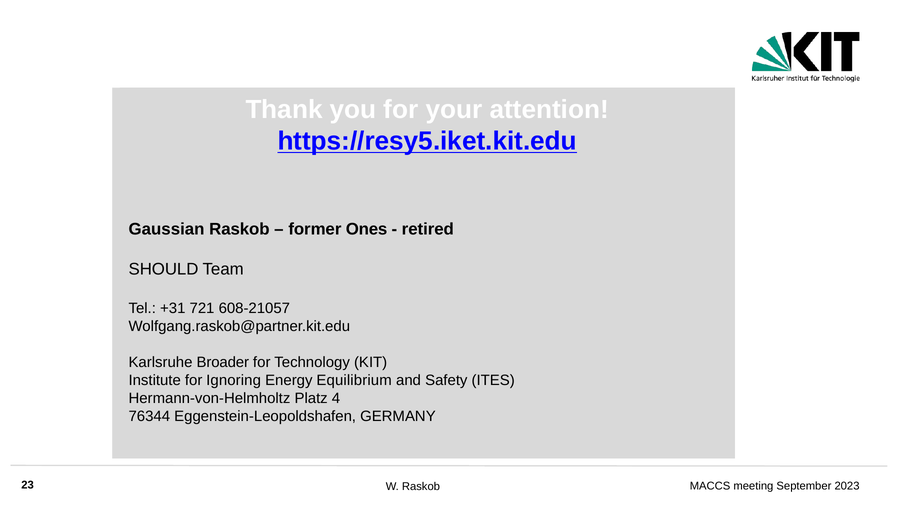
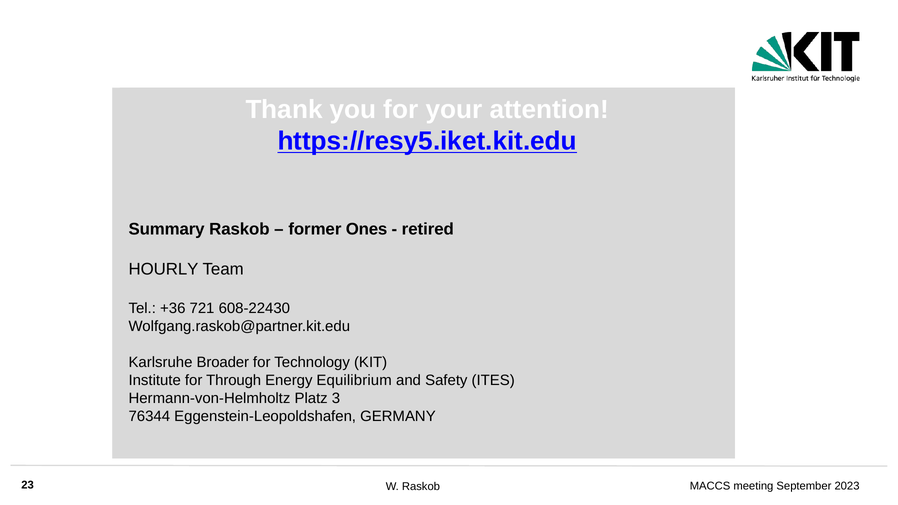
Gaussian: Gaussian -> Summary (167, 229)
SHOULD: SHOULD -> HOURLY (164, 269)
+31: +31 -> +36 (173, 308)
608-21057: 608-21057 -> 608-22430 (254, 308)
Ignoring: Ignoring -> Through (234, 380)
4: 4 -> 3 (336, 398)
